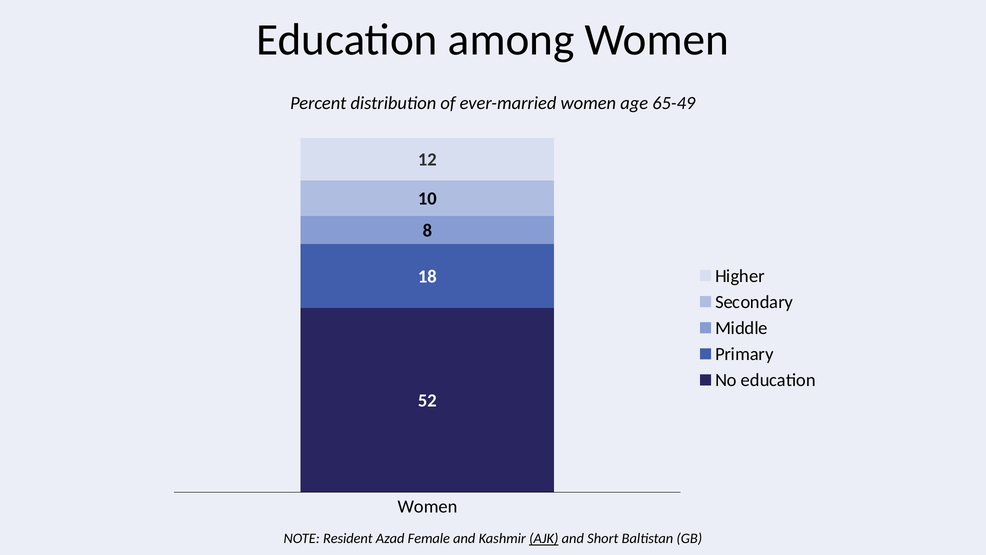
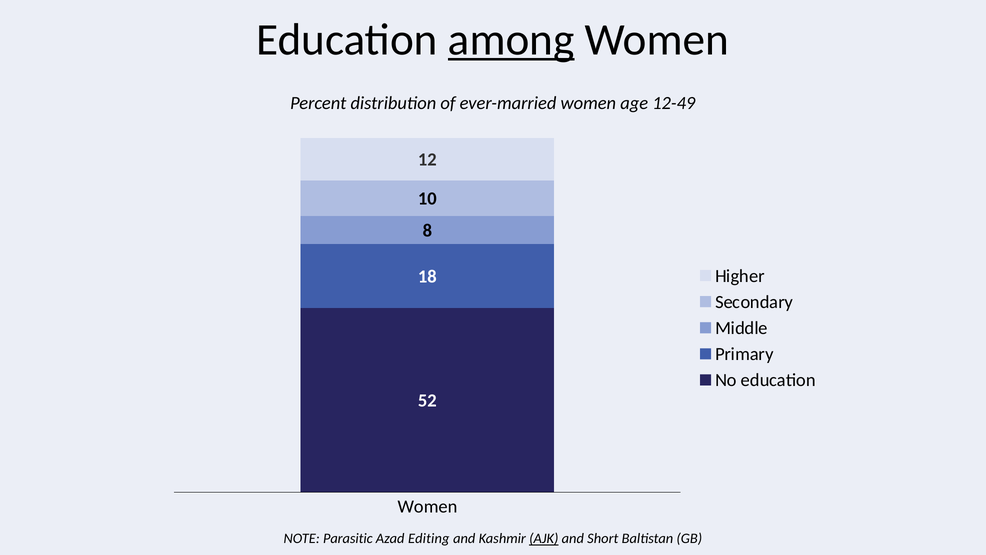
among underline: none -> present (511, 40)
65-49: 65-49 -> 12-49 (674, 103)
Resident: Resident -> Parasitic (348, 538)
Female: Female -> Editing (429, 538)
